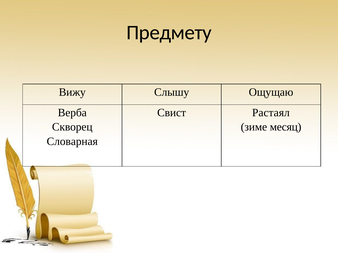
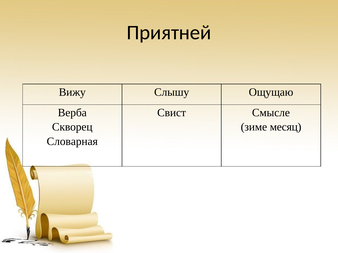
Предмету: Предмету -> Приятней (169, 33)
Растаял: Растаял -> Смысле (271, 113)
